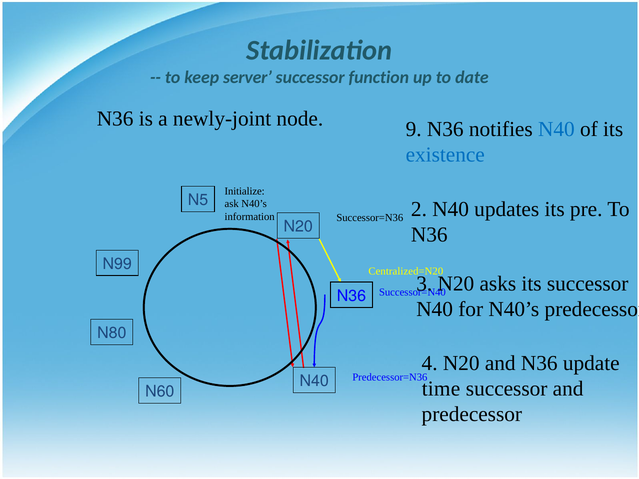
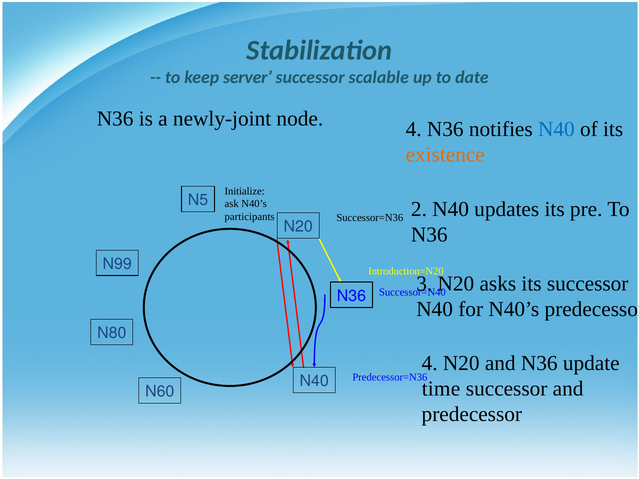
function: function -> scalable (379, 77)
node 9: 9 -> 4 (414, 129)
existence colour: blue -> orange (445, 155)
information: information -> participants (250, 217)
Centralized=N20: Centralized=N20 -> Introduction=N20 (406, 271)
